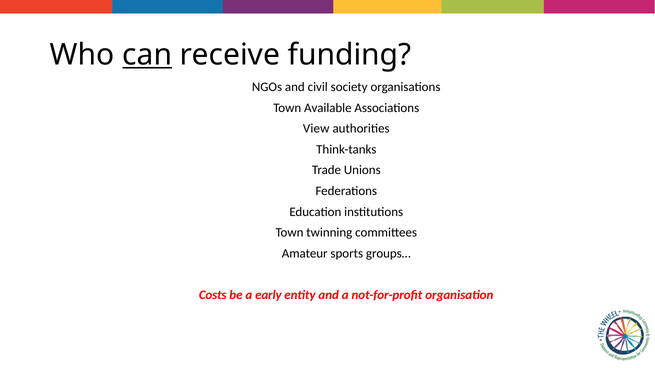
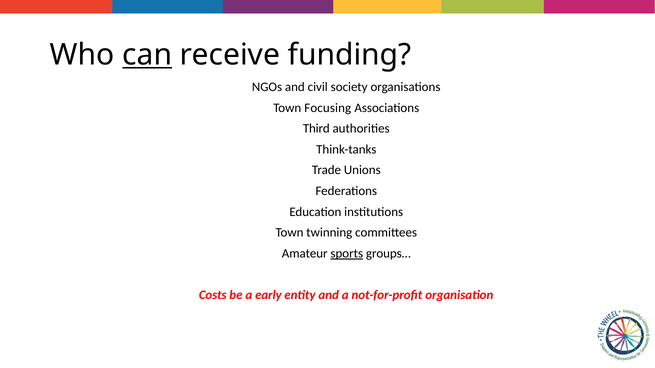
Available: Available -> Focusing (328, 108)
View: View -> Third (316, 129)
sports underline: none -> present (347, 254)
